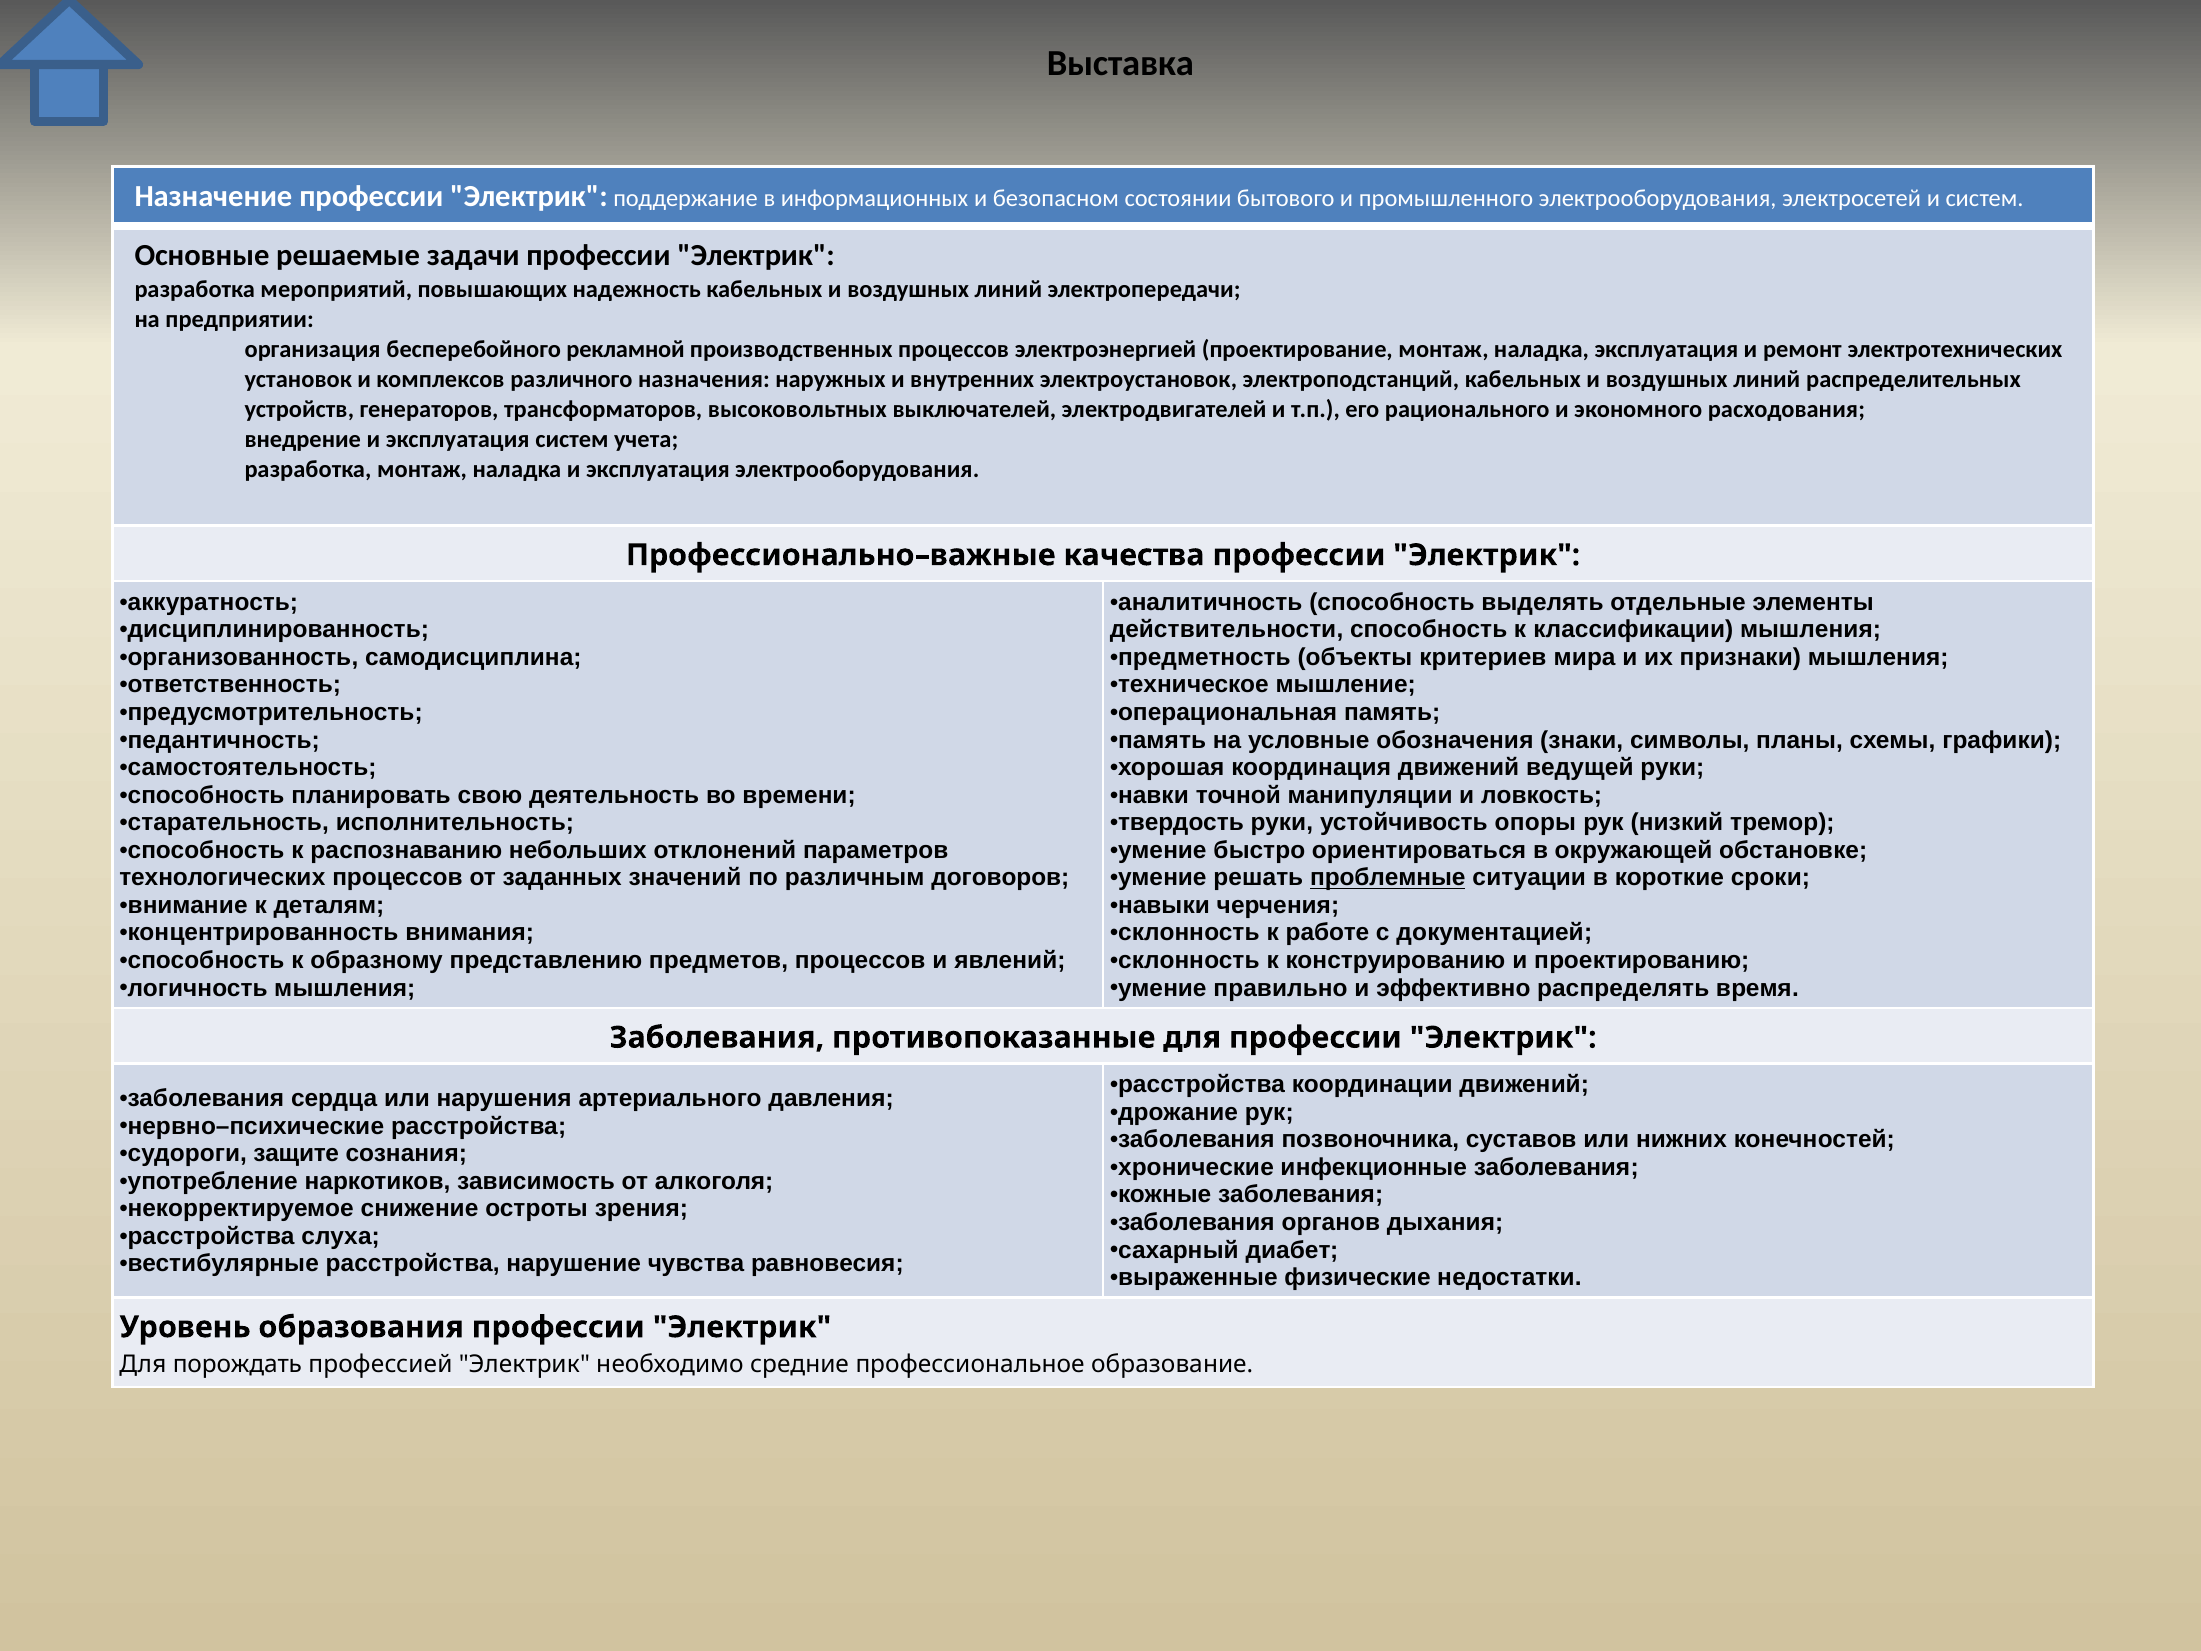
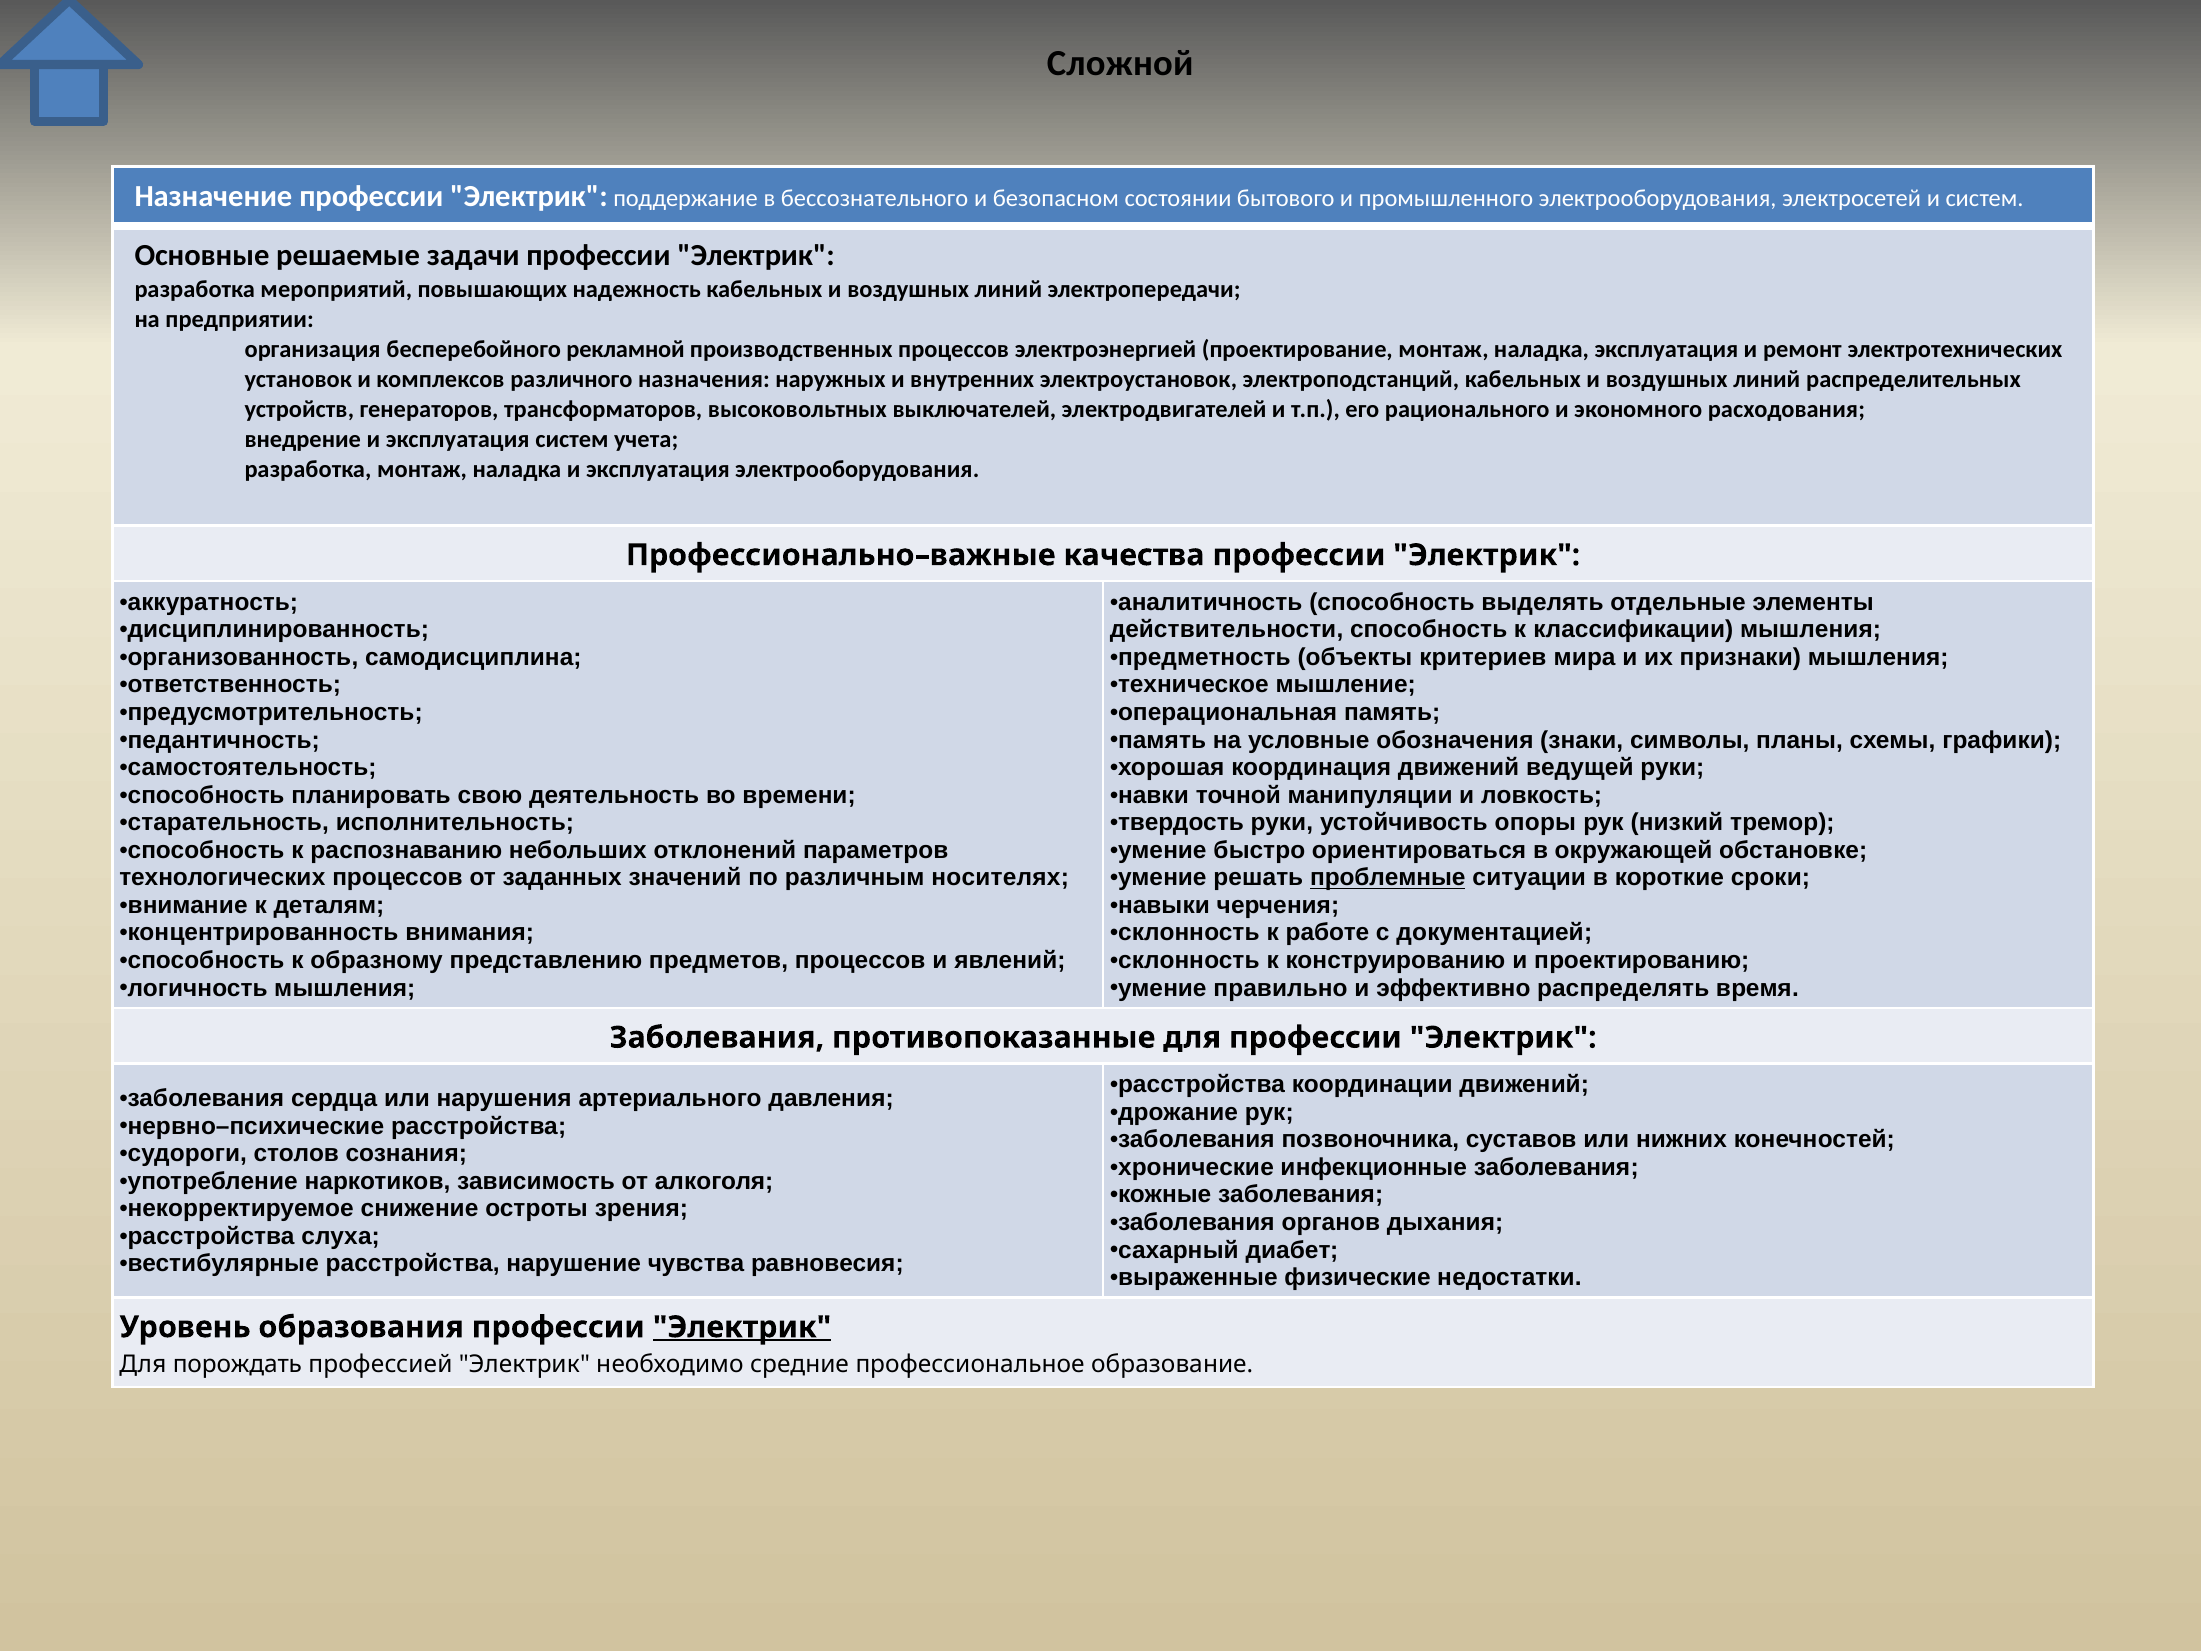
Выставка: Выставка -> Сложной (1120, 64)
информационных: информационных -> бессознательного (875, 199)
договоров: договоров -> носителях (1000, 878)
защите: защите -> столов (296, 1153)
Электрик underline: none -> present (742, 1327)
